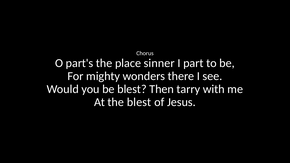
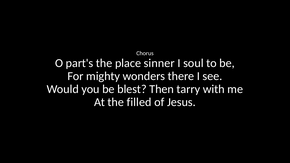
part: part -> soul (193, 63)
the blest: blest -> filled (139, 102)
